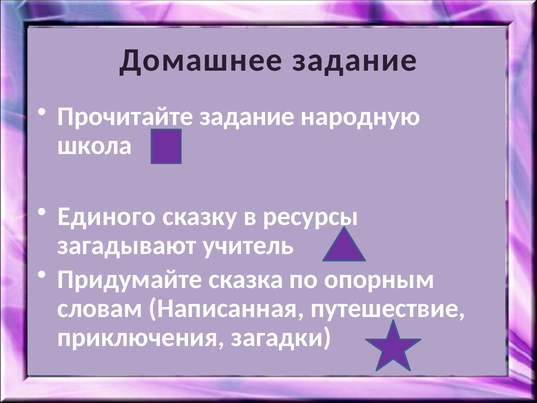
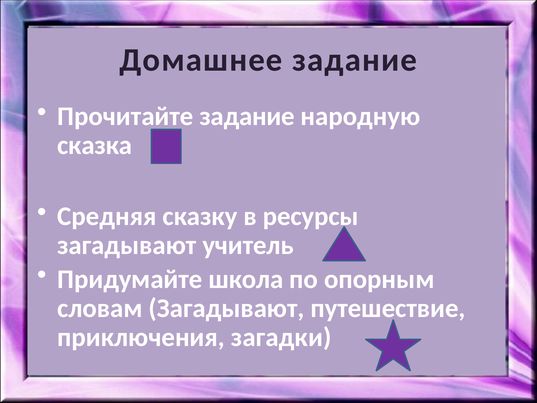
школа: школа -> сказка (95, 145)
Единого: Единого -> Средняя (107, 216)
сказка: сказка -> школа (246, 279)
словам Написанная: Написанная -> Загадывают (227, 308)
